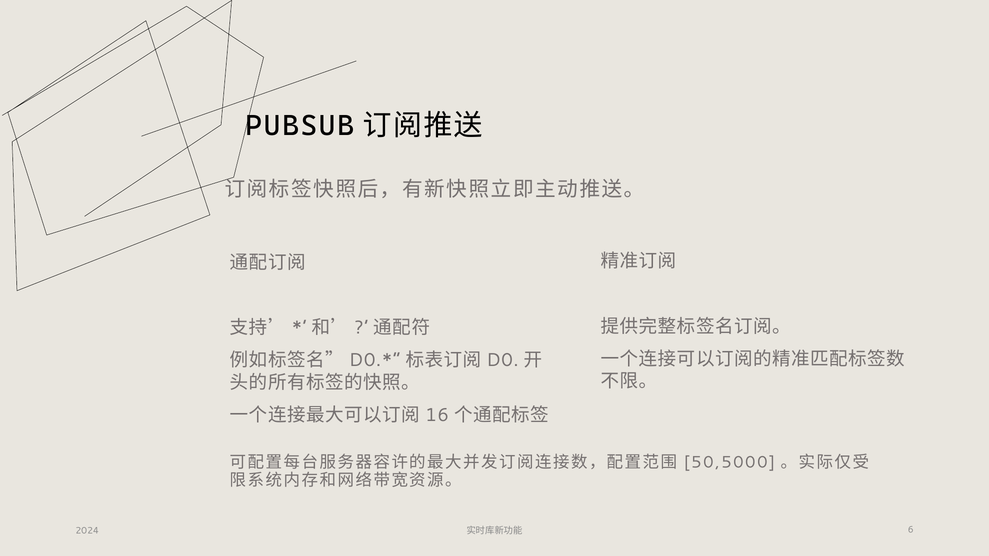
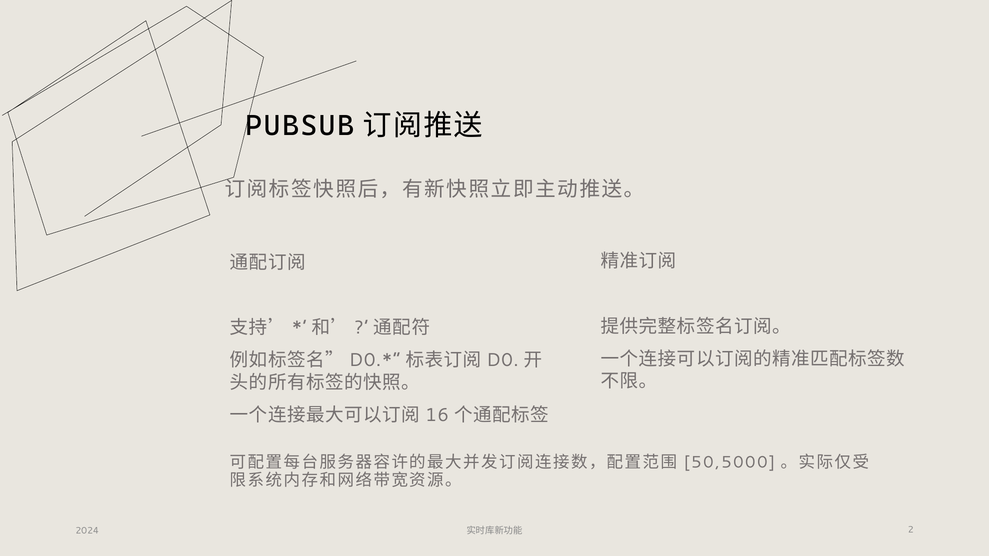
6: 6 -> 2 (911, 530)
